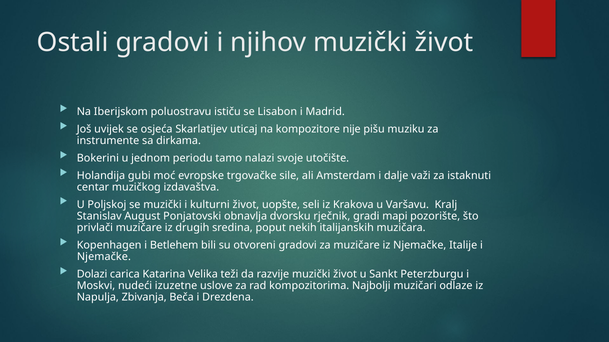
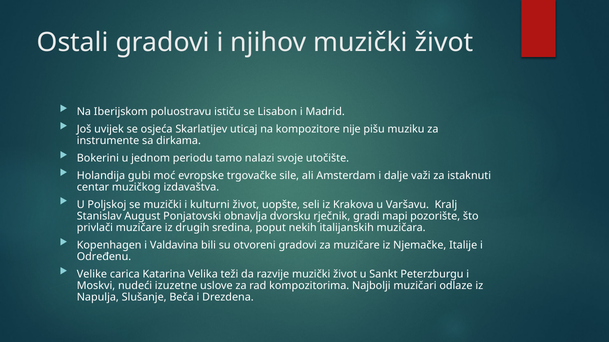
Betlehem: Betlehem -> Valdavina (174, 245)
Njemačke: Njemačke -> Određenu (104, 257)
Dolazi: Dolazi -> Velike (92, 274)
Zbivanja: Zbivanja -> Slušanje (144, 298)
